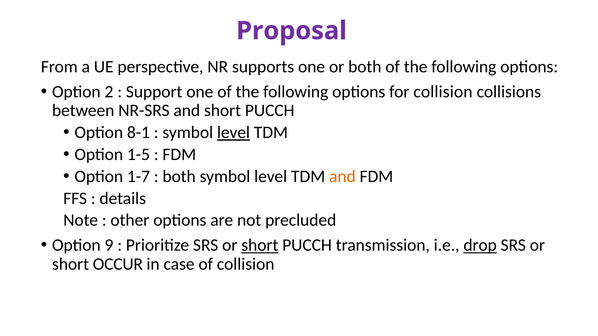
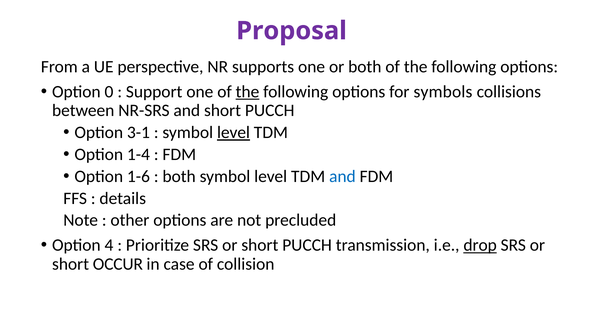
2: 2 -> 0 (109, 92)
the underline: none -> present (247, 92)
for collision: collision -> symbols (443, 92)
8-1: 8-1 -> 3-1 (138, 133)
1-5: 1-5 -> 1-4 (138, 155)
1-7: 1-7 -> 1-6 (138, 177)
and colour: orange -> blue (342, 177)
9: 9 -> 4 (109, 246)
short underline: present -> none (260, 246)
